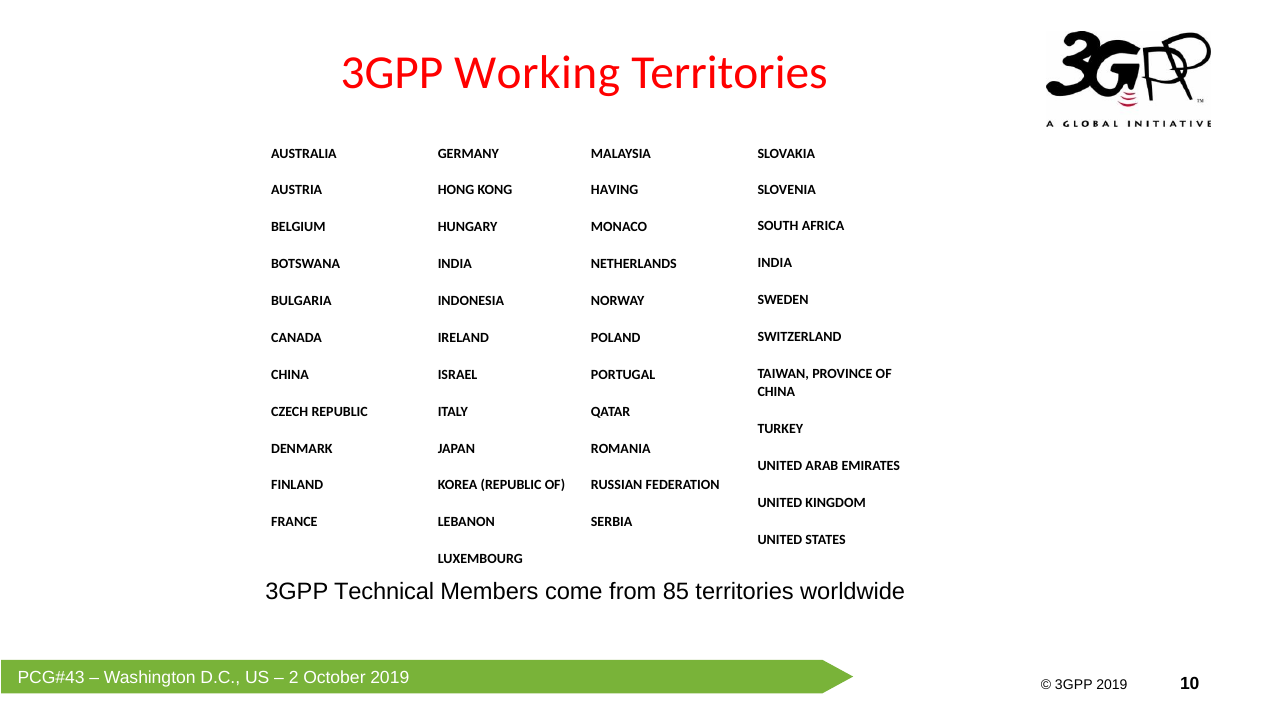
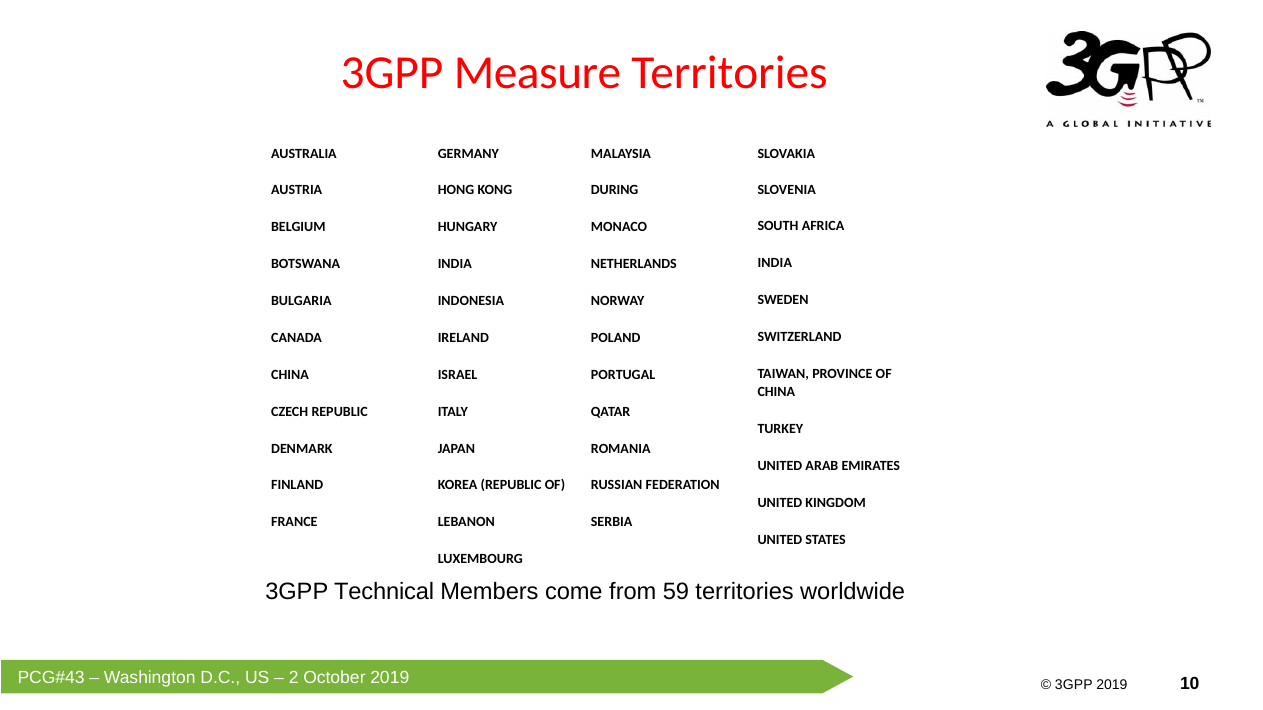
Working: Working -> Measure (538, 73)
HAVING: HAVING -> DURING (615, 190)
85: 85 -> 59 (676, 592)
